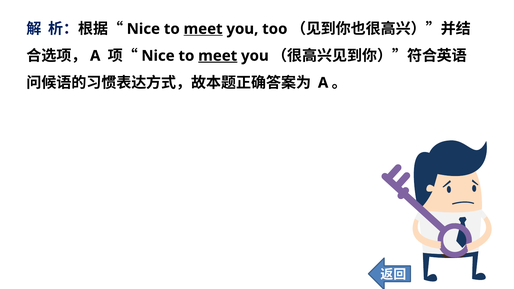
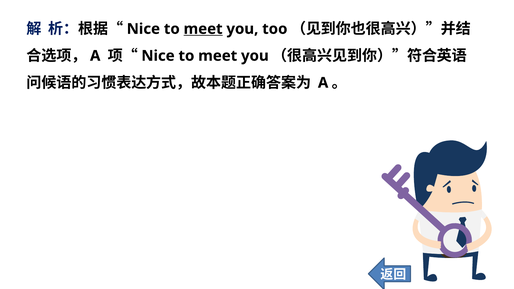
meet underline: present -> none (218, 56)
